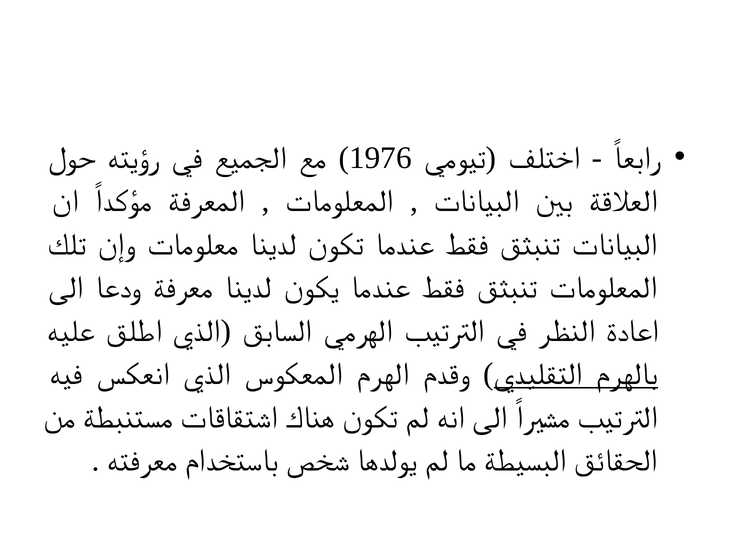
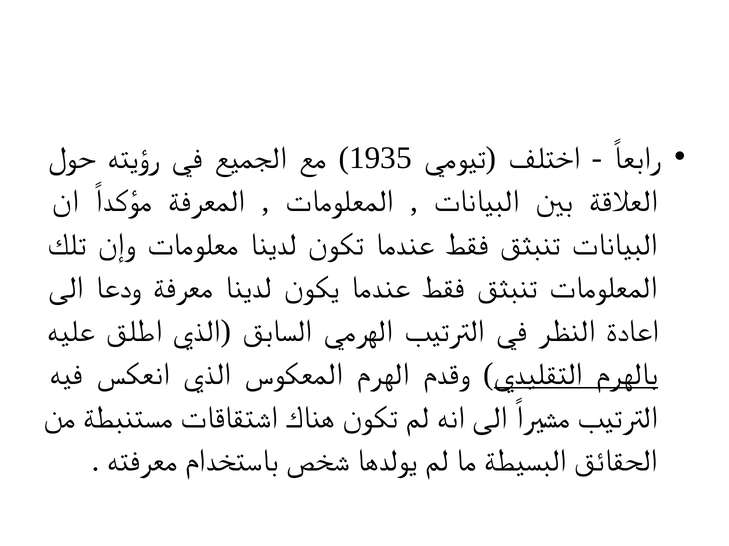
1976: 1976 -> 1935 (381, 158)
